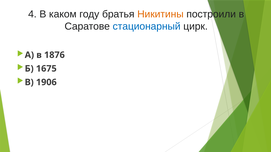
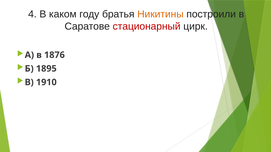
стационарный colour: blue -> red (147, 26)
1675: 1675 -> 1895 (46, 69)
1906: 1906 -> 1910 (46, 82)
